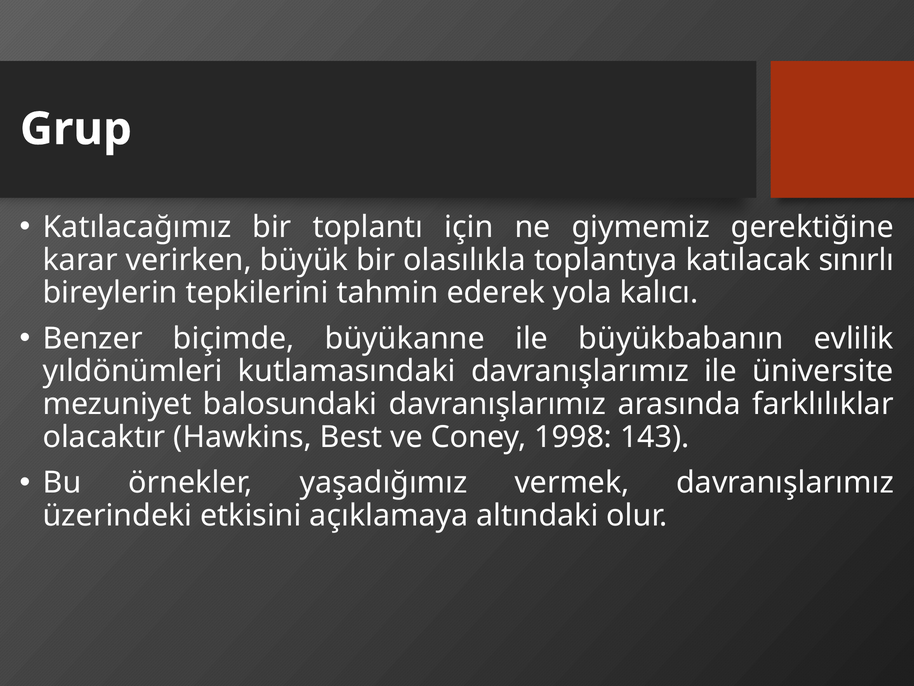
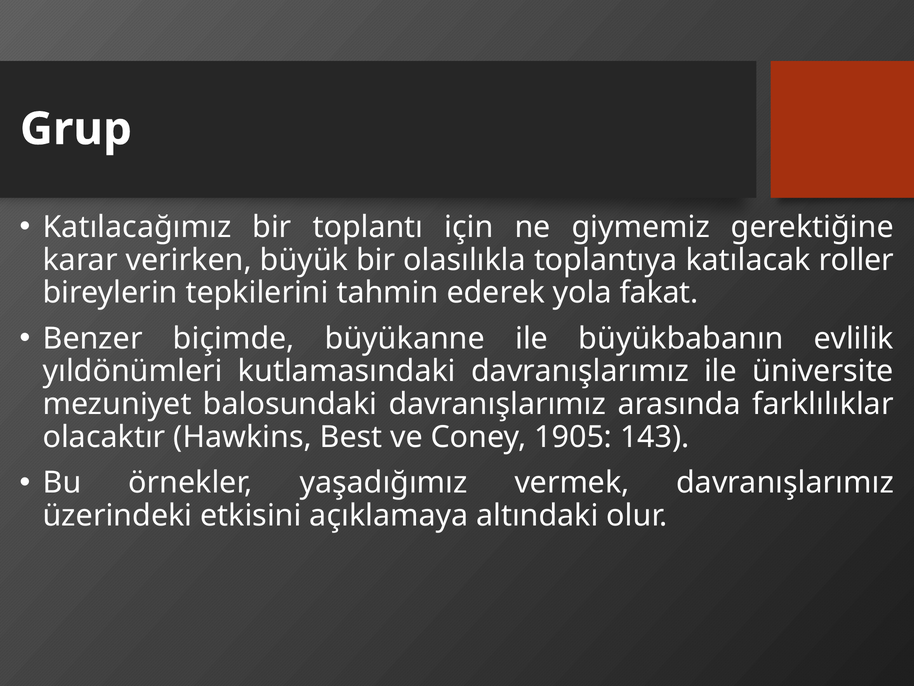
sınırlı: sınırlı -> roller (856, 260)
kalıcı: kalıcı -> fakat (659, 293)
1998: 1998 -> 1905 (573, 437)
